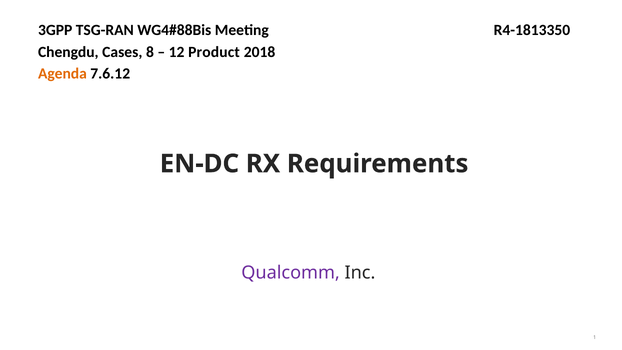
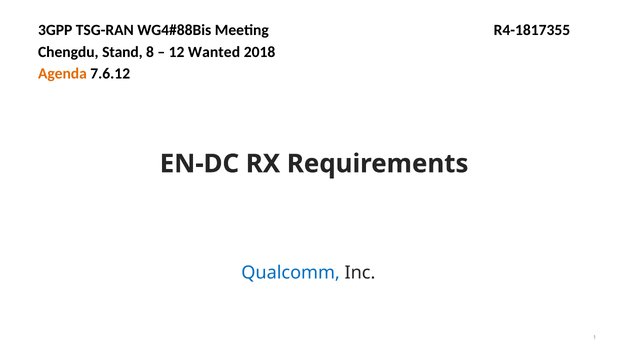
R4-1813350: R4-1813350 -> R4-1817355 (532, 30)
Cases: Cases -> Stand (122, 52)
Product: Product -> Wanted (214, 52)
Qualcomm colour: purple -> blue (291, 272)
